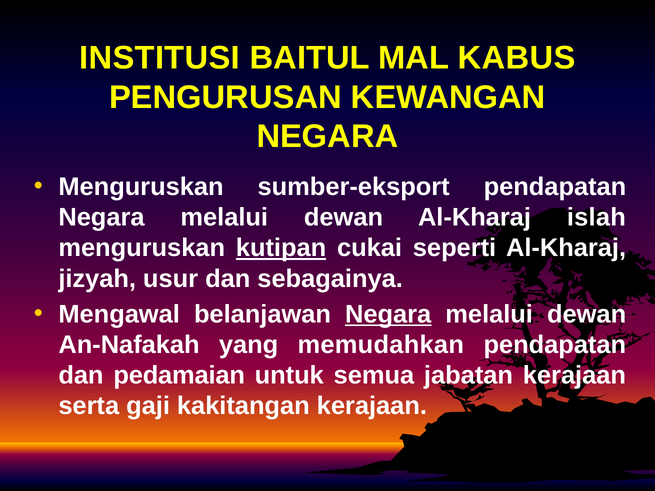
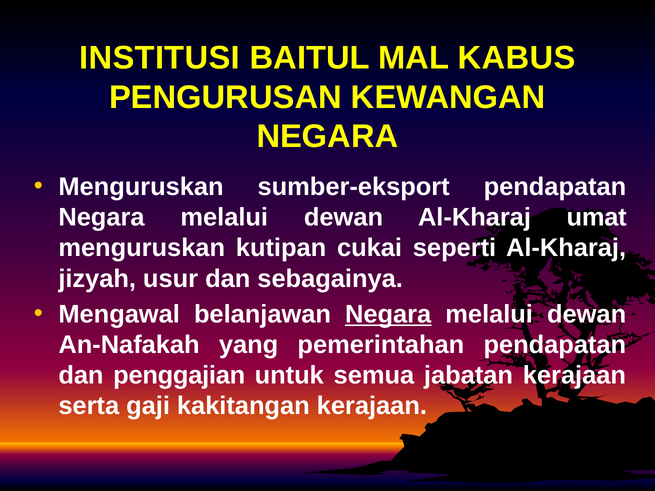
islah: islah -> umat (597, 218)
kutipan underline: present -> none (281, 248)
memudahkan: memudahkan -> pemerintahan (381, 345)
pedamaian: pedamaian -> penggajian (179, 376)
